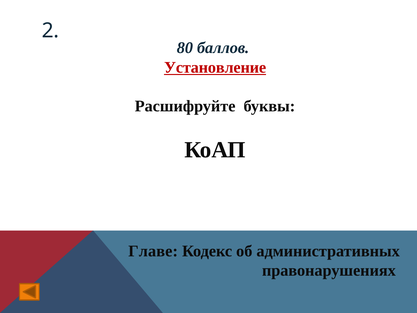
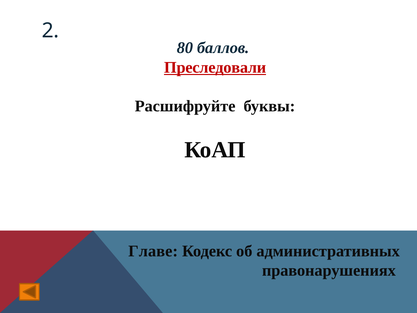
Установление: Установление -> Преследовали (215, 67)
